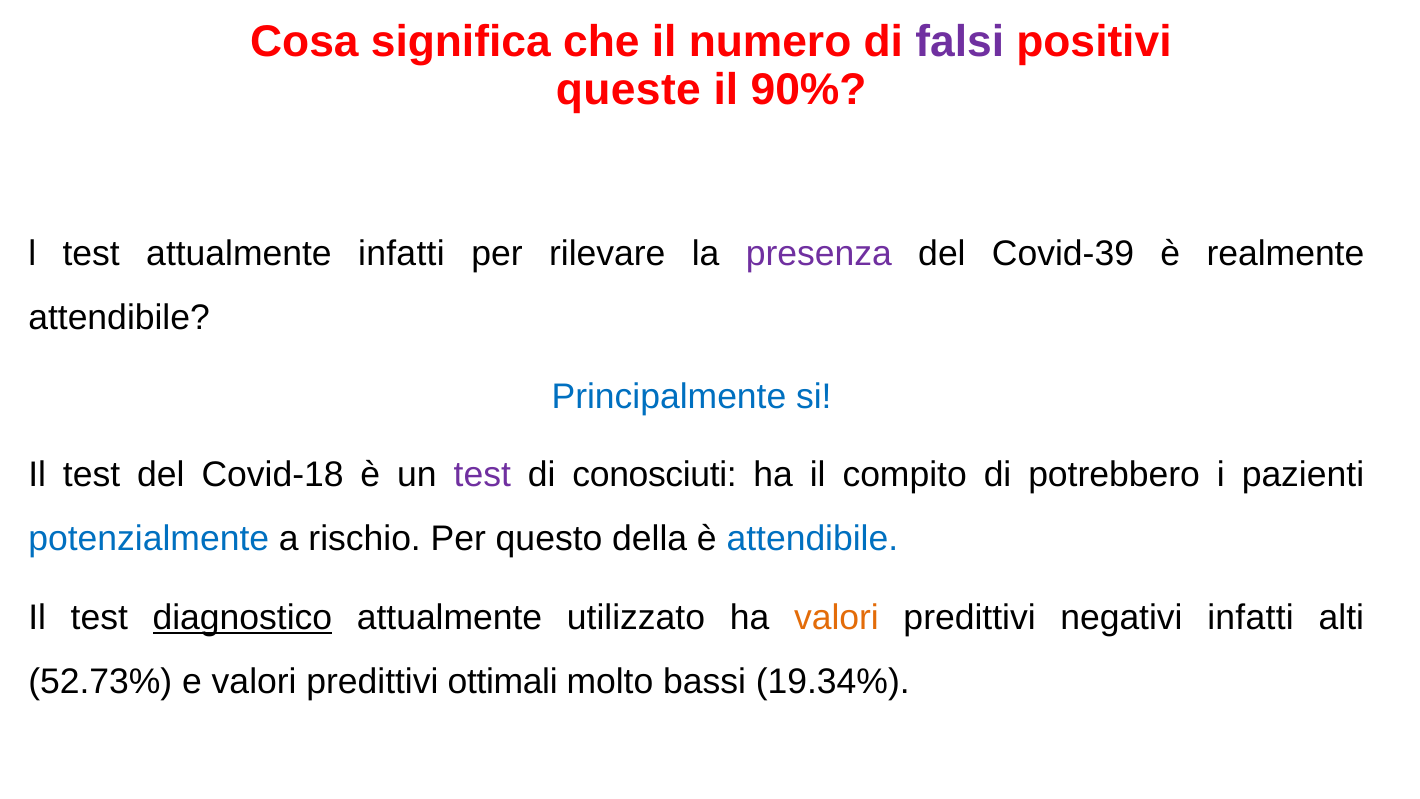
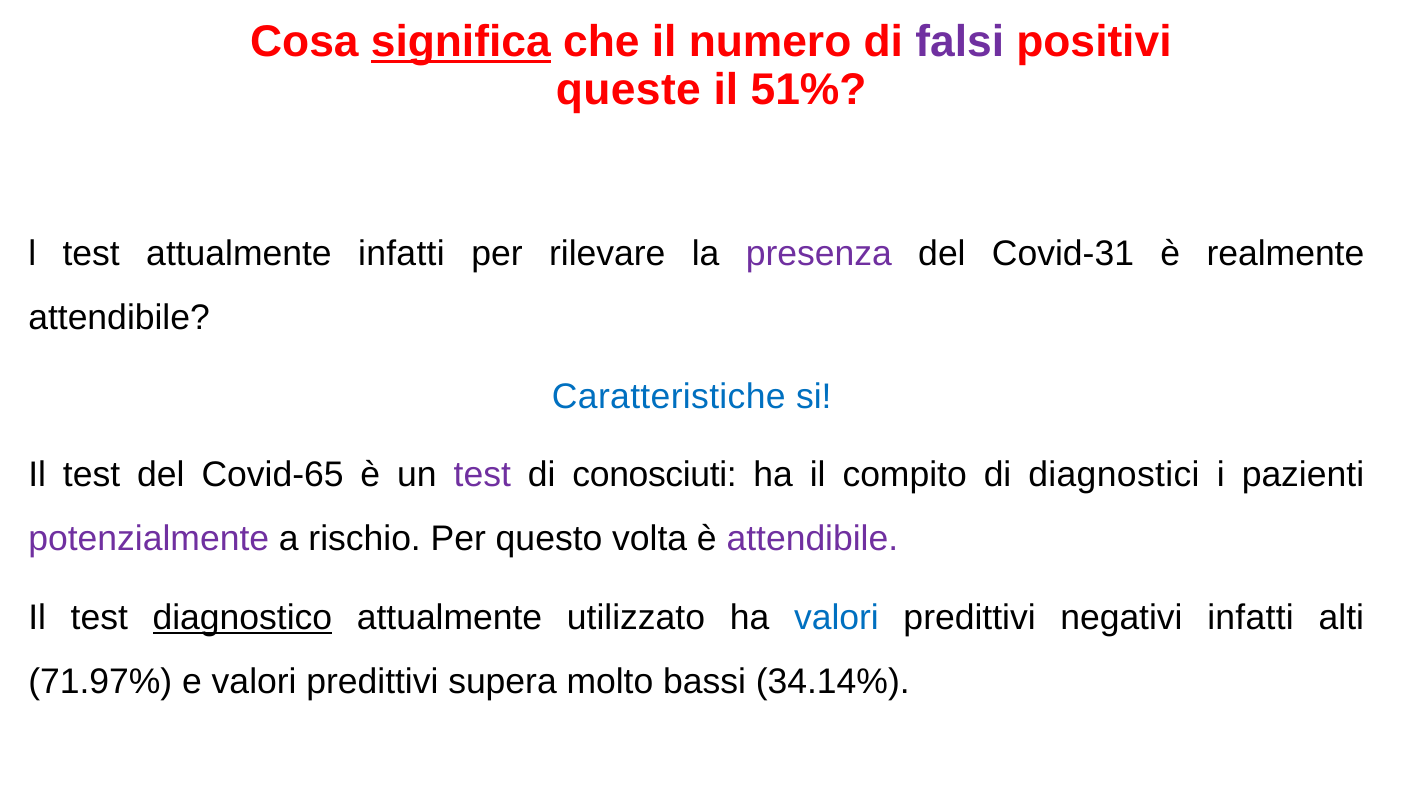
significa underline: none -> present (461, 42)
90%: 90% -> 51% (809, 90)
Covid-39: Covid-39 -> Covid-31 (1063, 254)
Principalmente: Principalmente -> Caratteristiche (669, 396)
Covid-18: Covid-18 -> Covid-65 (273, 475)
potrebbero: potrebbero -> diagnostici (1114, 475)
potenzialmente colour: blue -> purple (149, 539)
della: della -> volta (650, 539)
attendibile colour: blue -> purple (812, 539)
valori colour: orange -> blue (836, 618)
52.73%: 52.73% -> 71.97% (100, 682)
ottimali: ottimali -> supera (503, 682)
19.34%: 19.34% -> 34.14% (833, 682)
